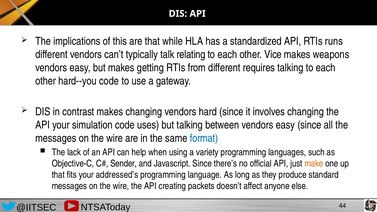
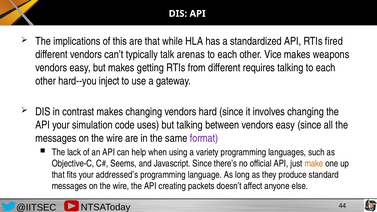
runs: runs -> fired (334, 41)
relating: relating -> arenas (191, 55)
hard--you code: code -> inject (109, 81)
format colour: blue -> purple (204, 138)
Sender: Sender -> Seems (124, 164)
